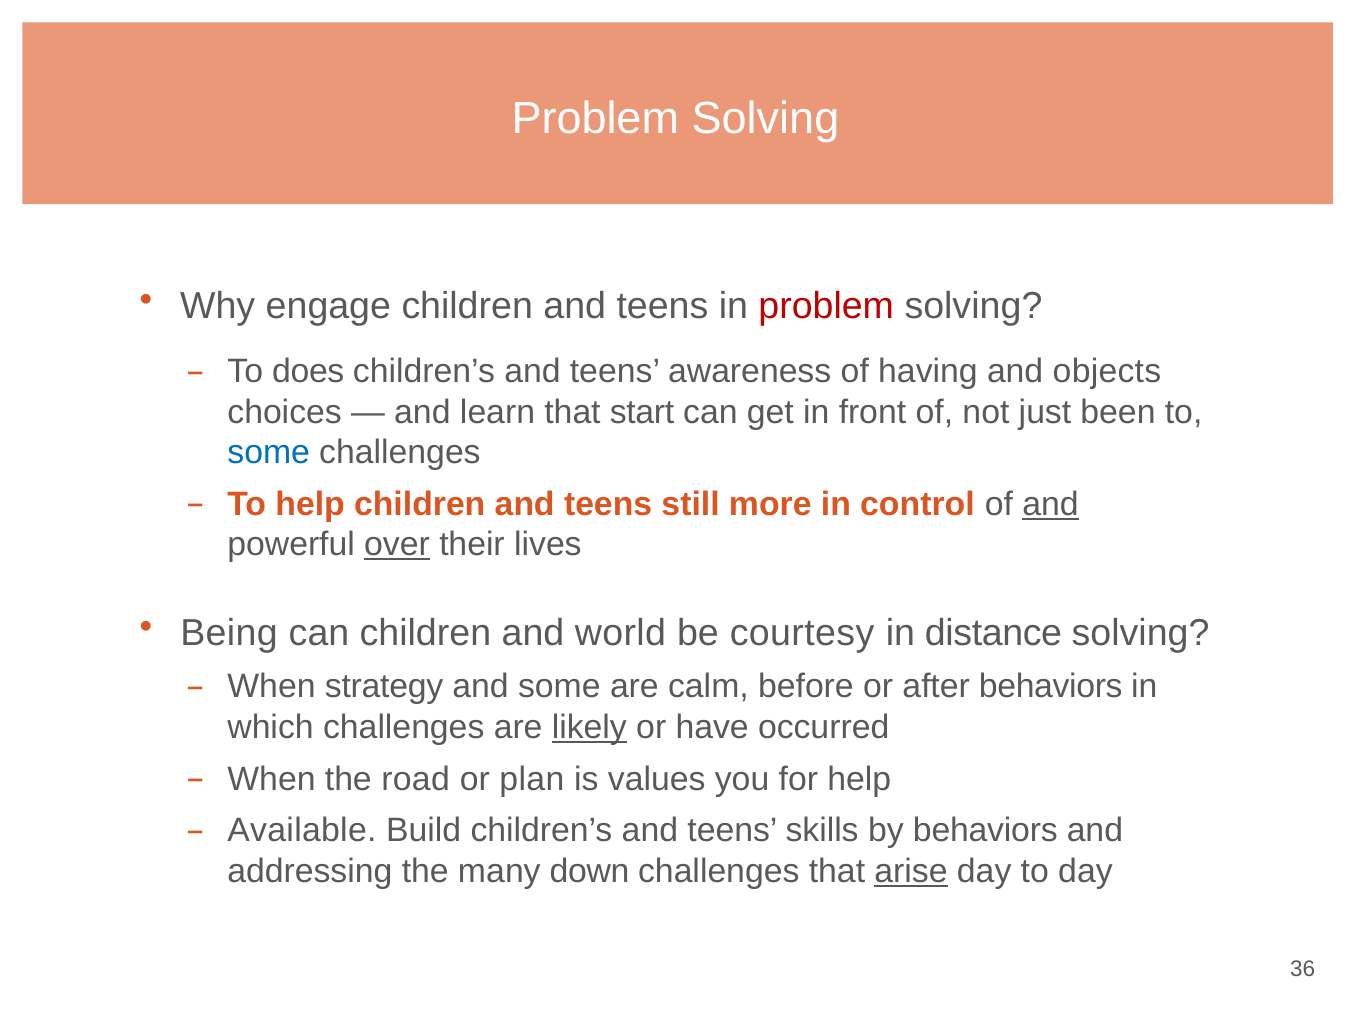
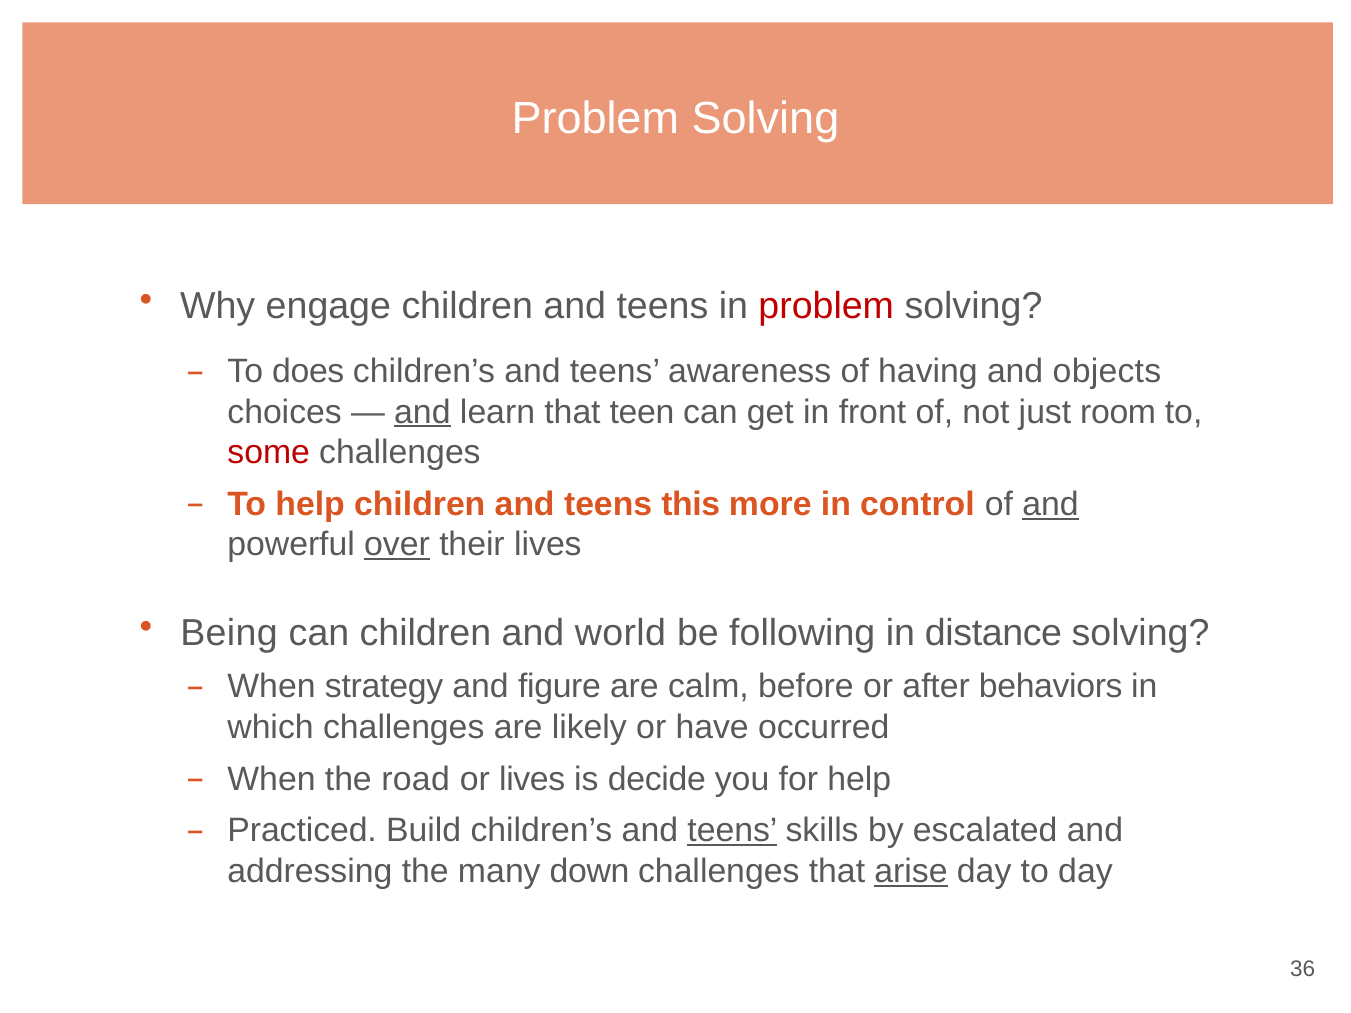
and underline: none -> present (422, 412)
start: start -> teen (642, 412)
been: been -> room (1118, 412)
some colour: blue -> red (269, 453)
still: still -> this (691, 504)
courtesy: courtesy -> following (802, 633)
and some: some -> figure (559, 687)
likely underline: present -> none (589, 727)
or plan: plan -> lives (532, 779)
values: values -> decide (657, 779)
Available: Available -> Practiced (302, 831)
teens underline: none -> present (732, 831)
by behaviors: behaviors -> escalated (985, 831)
